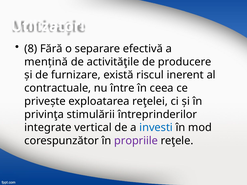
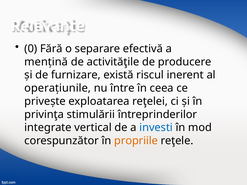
Utilizatori: Utilizatori -> Relevante (48, 26)
8: 8 -> 0 (31, 49)
contractuale: contractuale -> operaţiunile (58, 88)
propriile colour: purple -> orange (136, 141)
